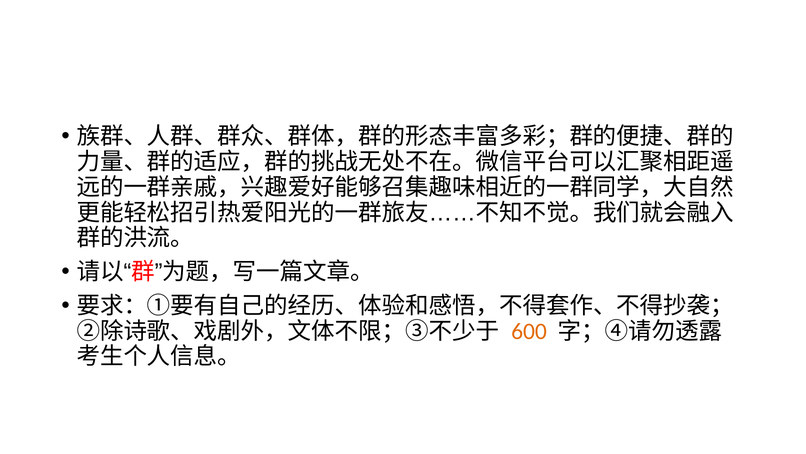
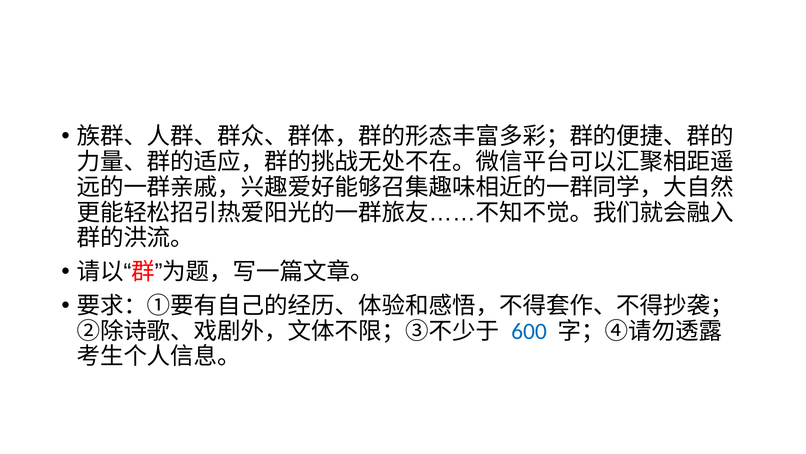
600 colour: orange -> blue (529, 331)
